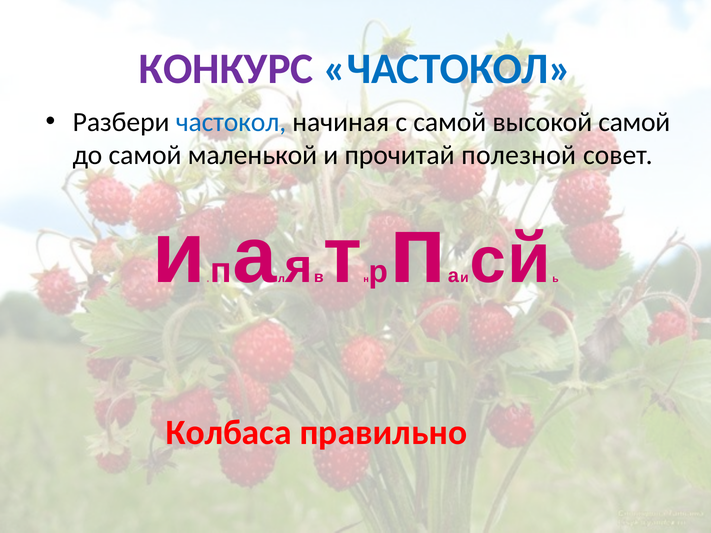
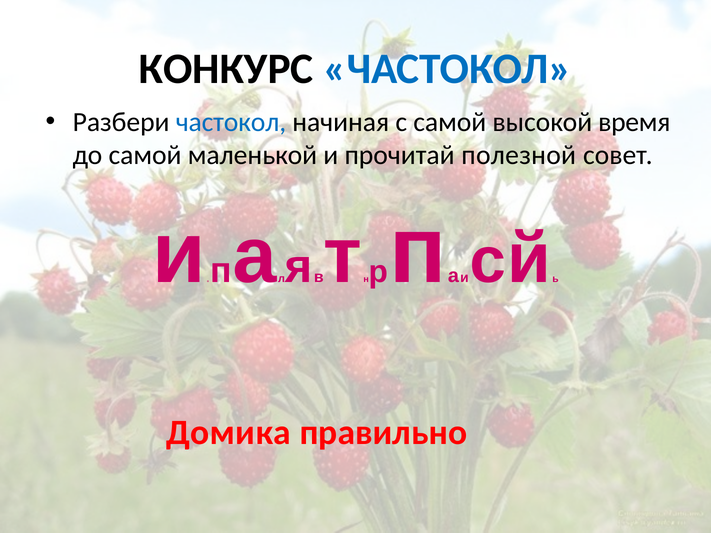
КОНКУРС colour: purple -> black (226, 69)
высокой самой: самой -> время (634, 122)
Колбаса: Колбаса -> Домика (228, 433)
